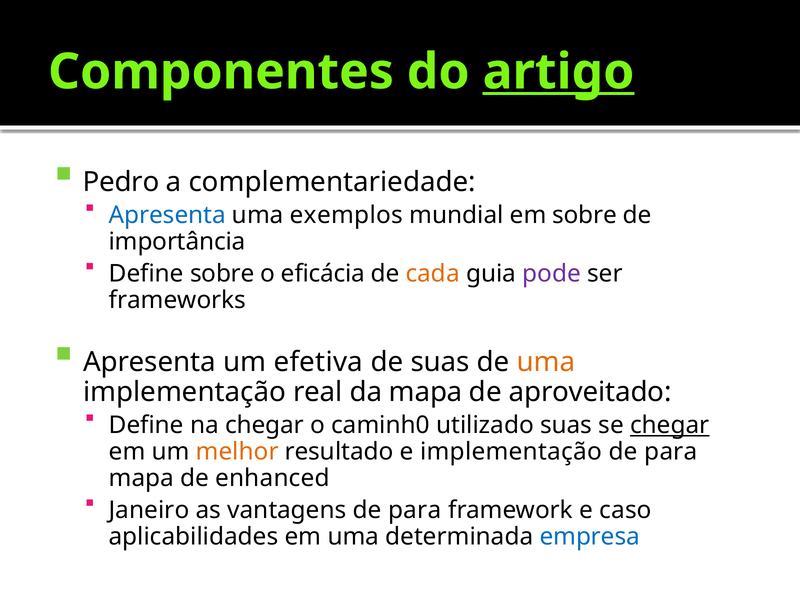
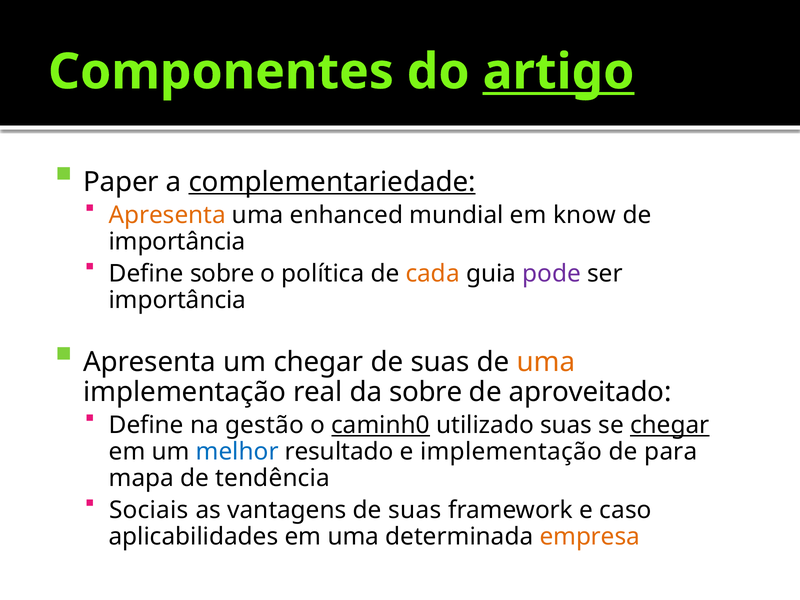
Pedro: Pedro -> Paper (121, 182)
complementariedade underline: none -> present (332, 182)
Apresenta colour: blue -> orange (167, 215)
exemplos: exemplos -> enhanced (346, 215)
em sobre: sobre -> know (584, 215)
eficácia: eficácia -> política (323, 274)
frameworks: frameworks -> importância (177, 300)
um efetiva: efetiva -> chegar (318, 362)
da mapa: mapa -> sobre (426, 392)
na chegar: chegar -> gestão (265, 425)
caminh0 underline: none -> present (381, 425)
melhor colour: orange -> blue (237, 452)
enhanced: enhanced -> tendência (273, 478)
Janeiro: Janeiro -> Sociais (149, 510)
vantagens de para: para -> suas (415, 510)
empresa colour: blue -> orange (590, 537)
